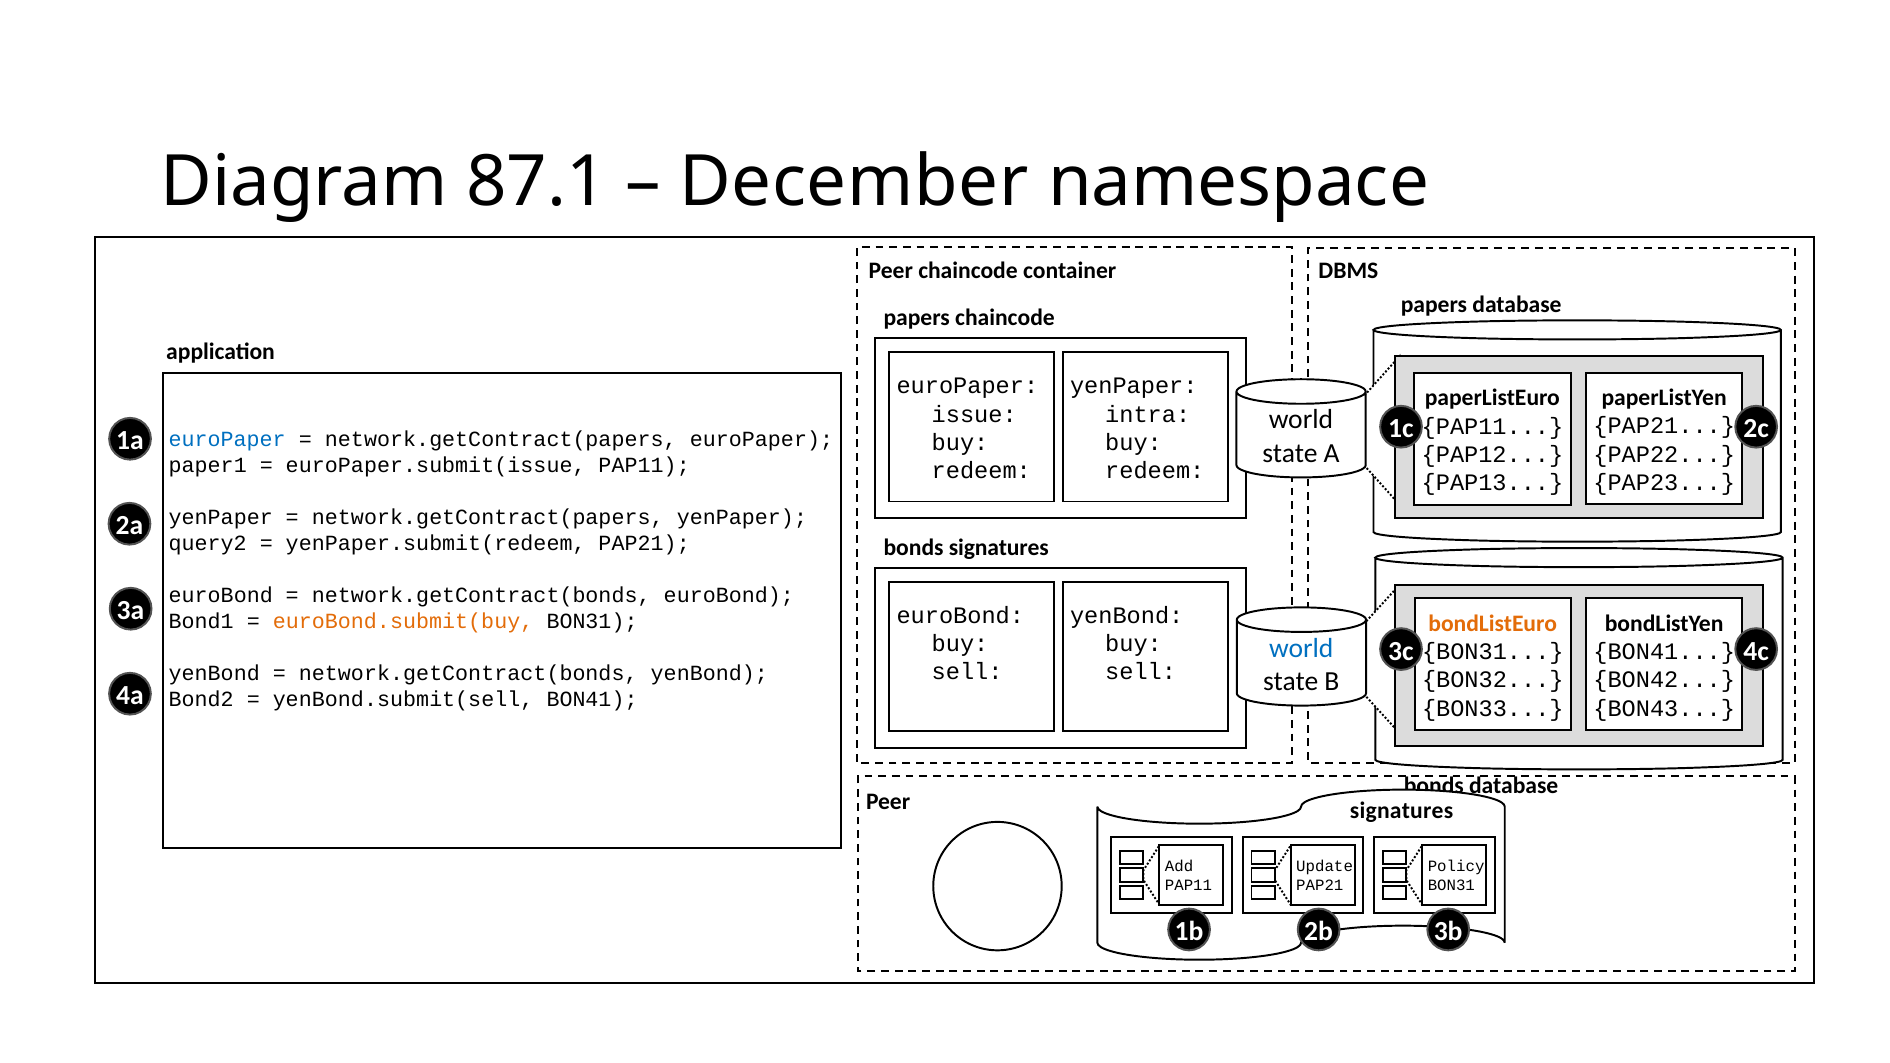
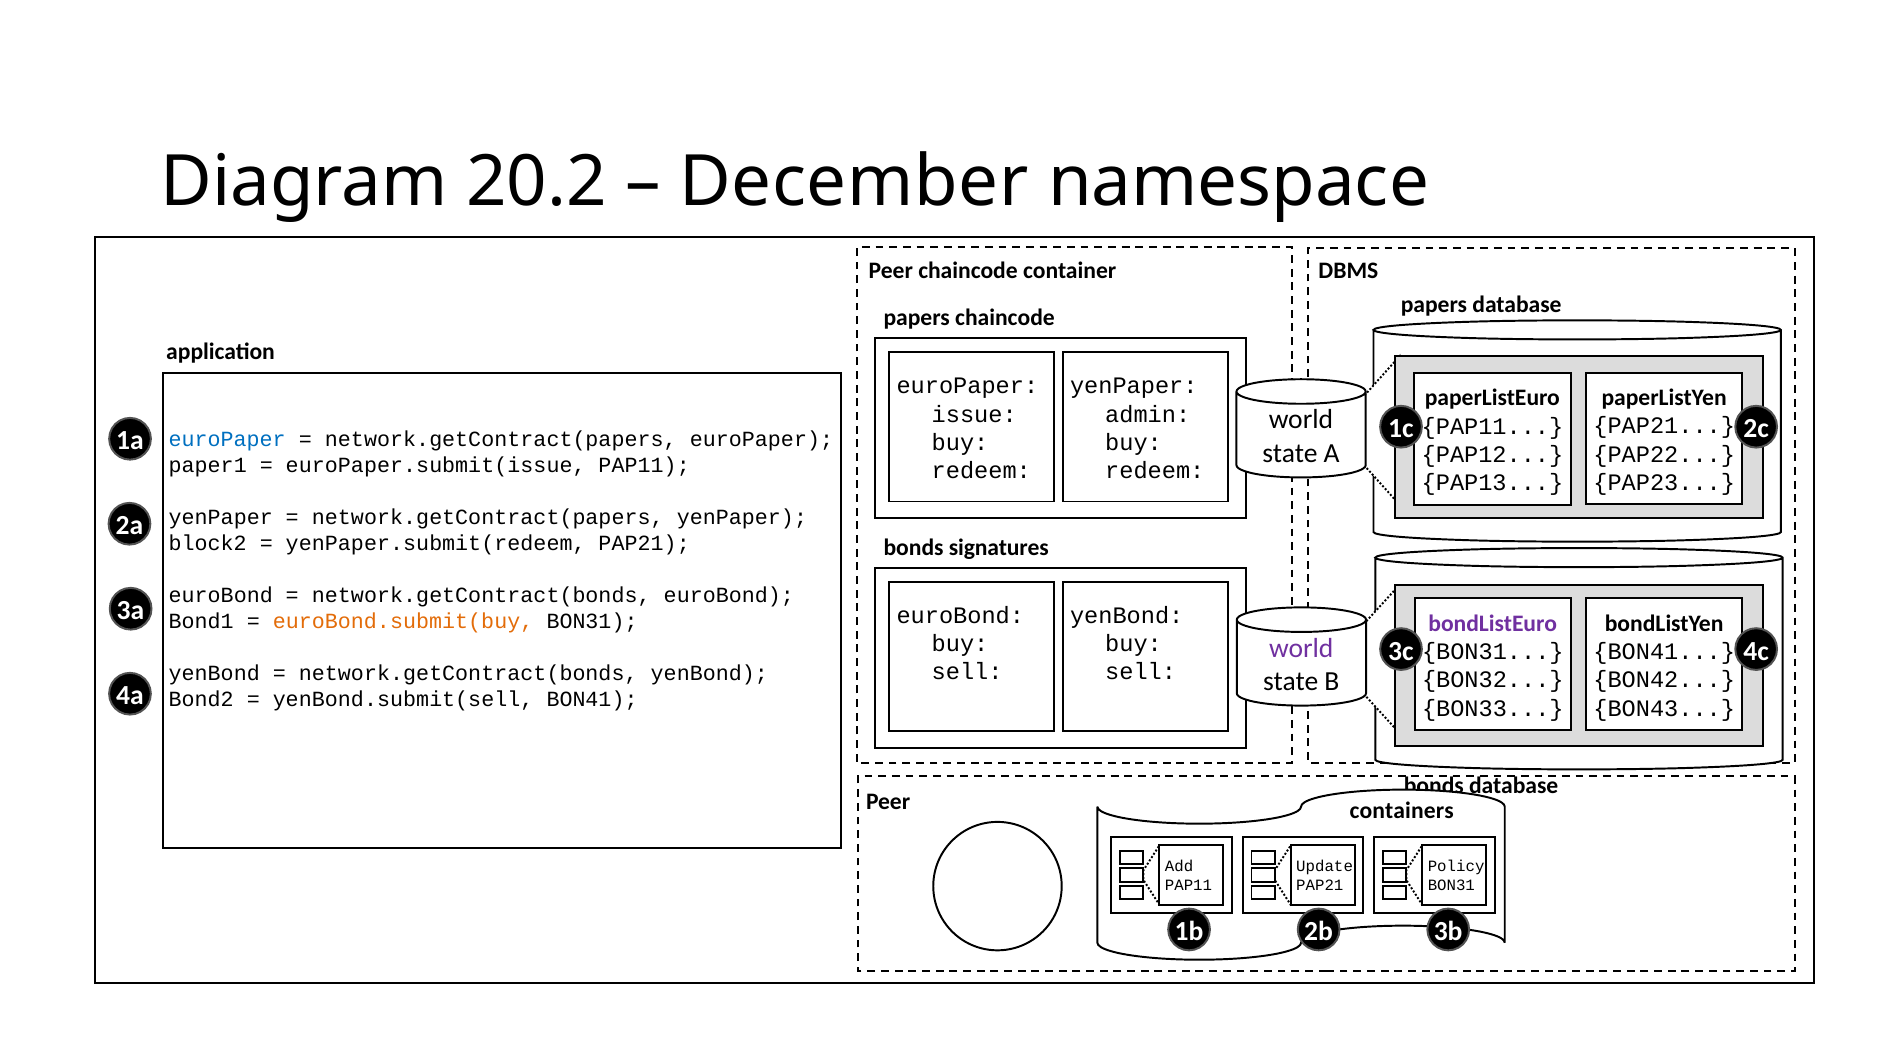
87.1: 87.1 -> 20.2 (536, 182)
intra: intra -> admin (1148, 414)
query2: query2 -> block2 (208, 543)
bondListEuro colour: orange -> purple (1493, 623)
world colour: blue -> purple (1301, 648)
signatures: signatures -> containers (1402, 811)
